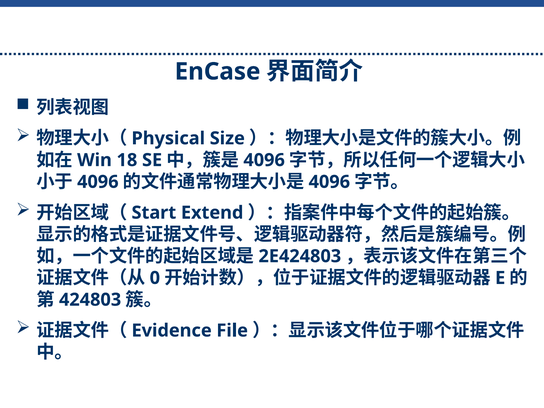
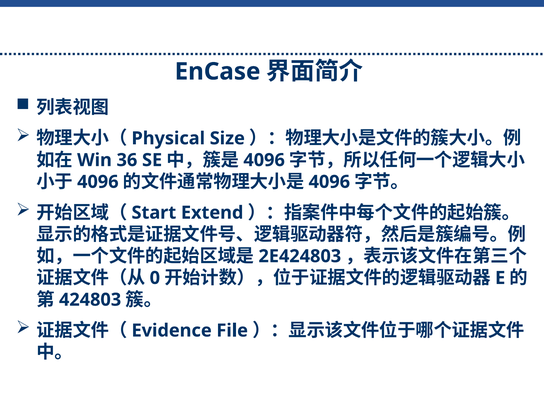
18: 18 -> 36 (127, 160)
